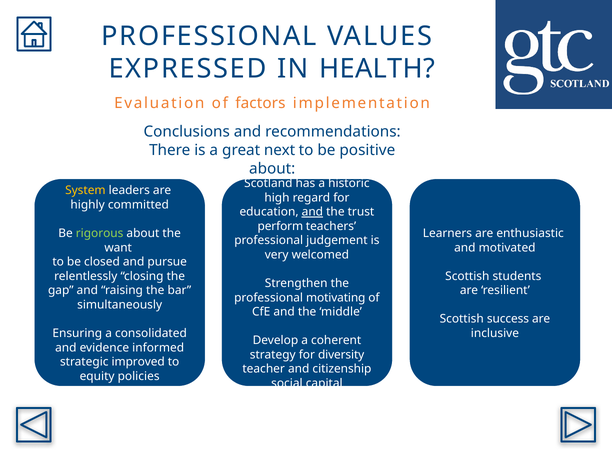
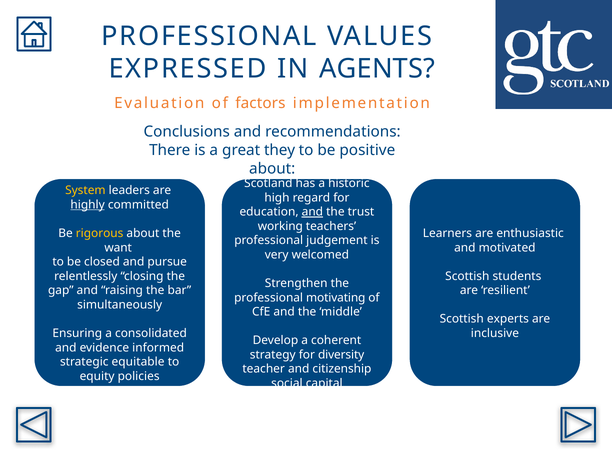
HEALTH: HEALTH -> AGENTS (377, 69)
next: next -> they (280, 150)
highly underline: none -> present (88, 205)
perform: perform -> working (280, 226)
rigorous colour: light green -> yellow (100, 233)
success: success -> experts (508, 319)
improved: improved -> equitable (138, 362)
